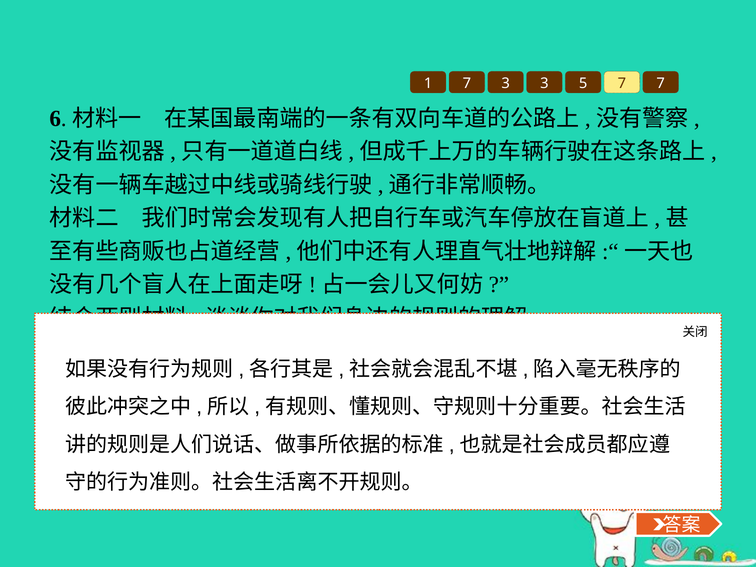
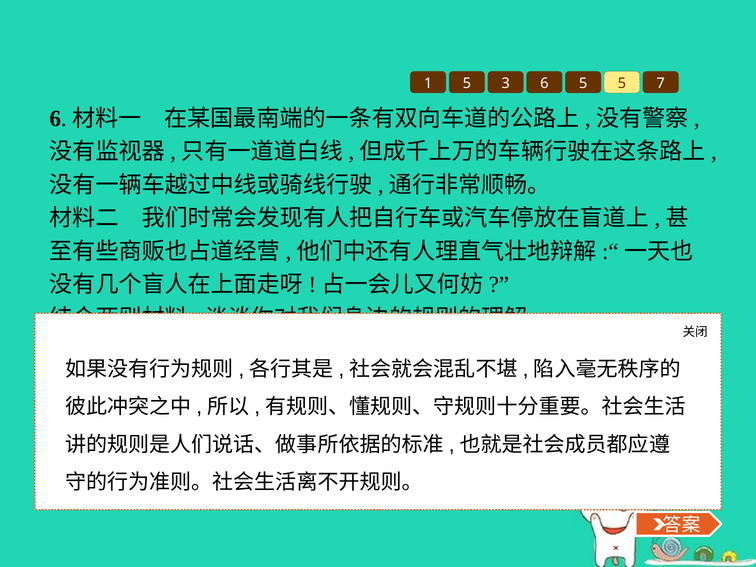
1 7: 7 -> 5 (467, 83)
3 3: 3 -> 6 (544, 83)
5 7: 7 -> 5 (622, 83)
